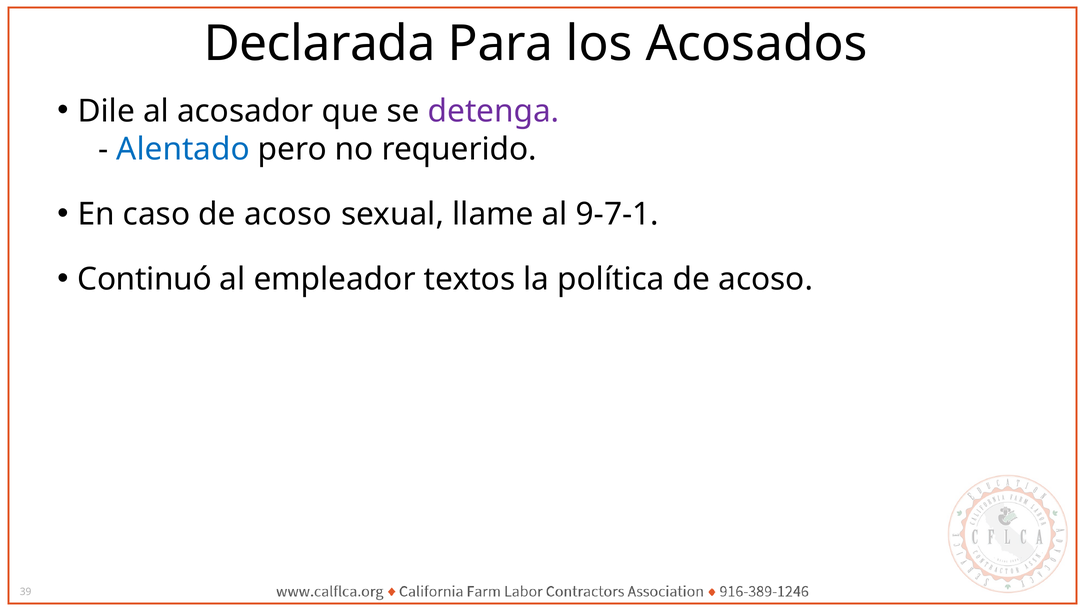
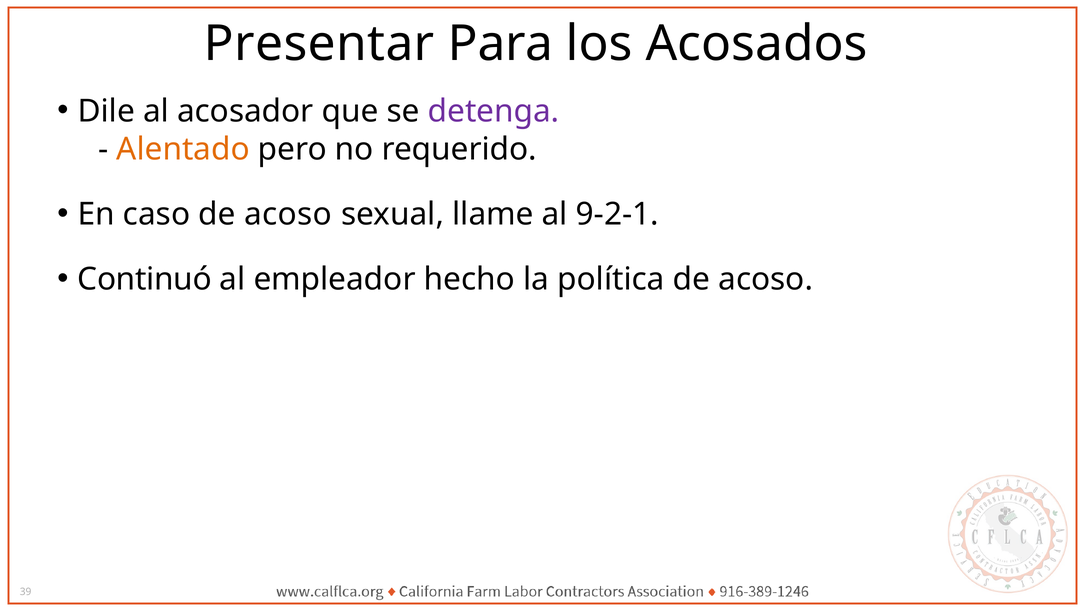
Declarada: Declarada -> Presentar (319, 44)
Alentado colour: blue -> orange (183, 149)
9-7-1: 9-7-1 -> 9-2-1 (617, 214)
textos: textos -> hecho (469, 279)
